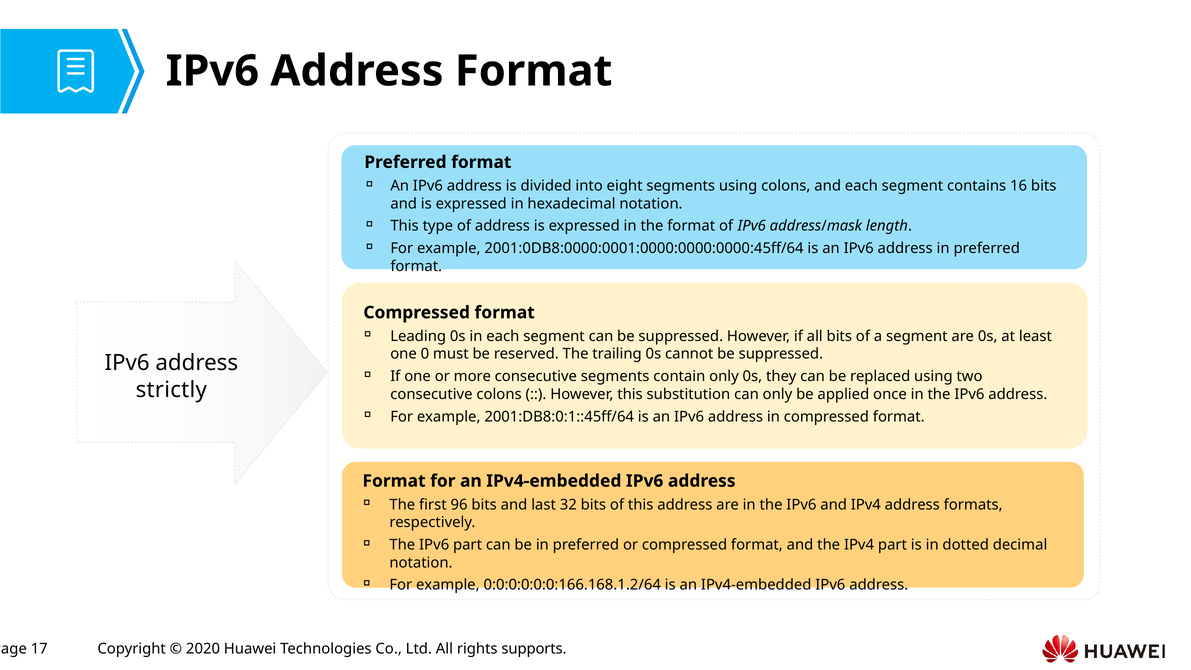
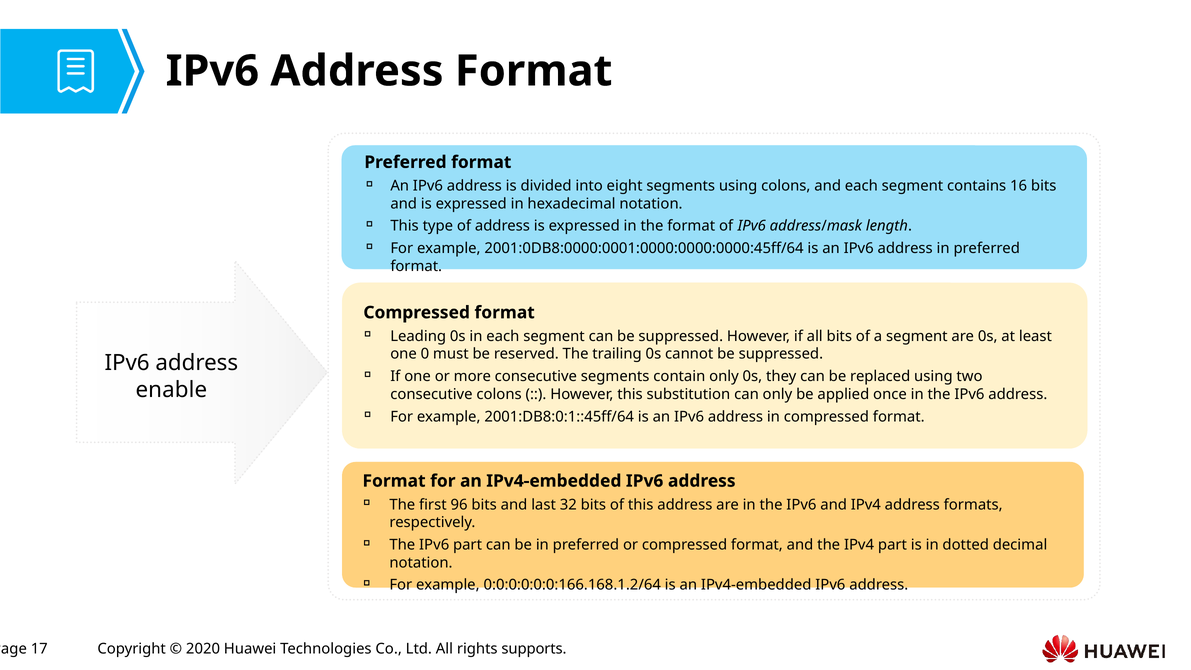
strictly: strictly -> enable (171, 390)
